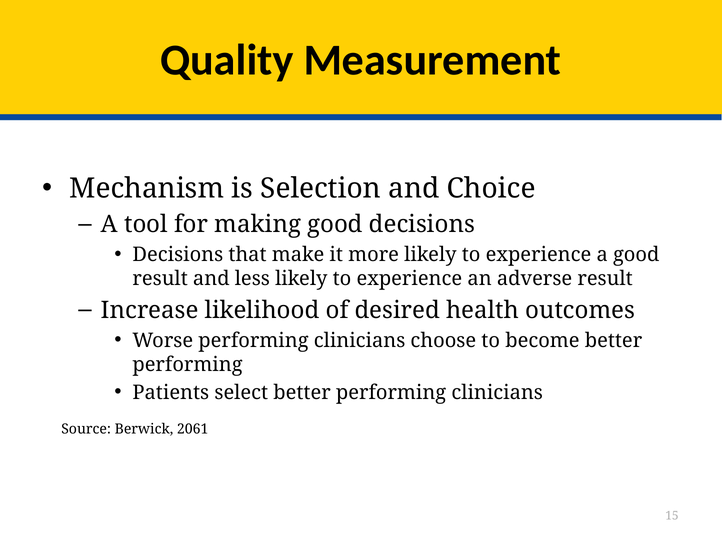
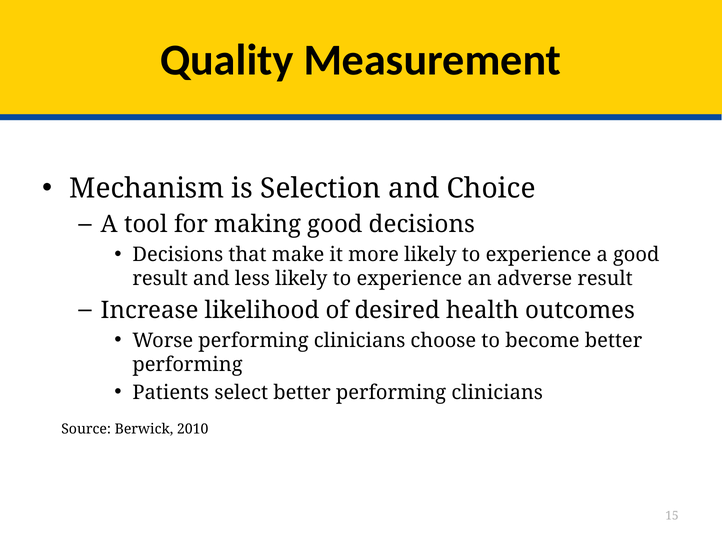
2061: 2061 -> 2010 (193, 430)
